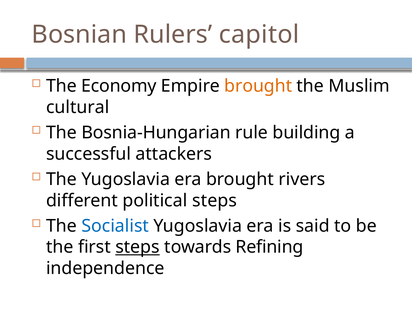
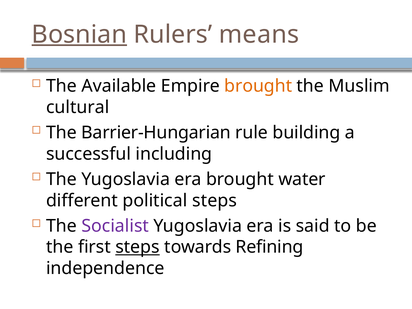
Bosnian underline: none -> present (79, 34)
capitol: capitol -> means (259, 34)
Economy: Economy -> Available (119, 86)
Bosnia-Hungarian: Bosnia-Hungarian -> Barrier-Hungarian (156, 133)
attackers: attackers -> including (174, 154)
rivers: rivers -> water (302, 179)
Socialist colour: blue -> purple (115, 226)
